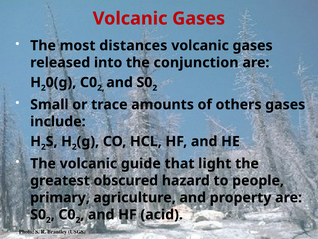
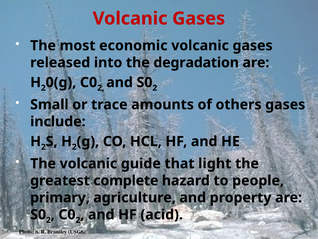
distances: distances -> economic (133, 46)
conjunction: conjunction -> degradation (196, 62)
obscured: obscured -> complete (126, 180)
